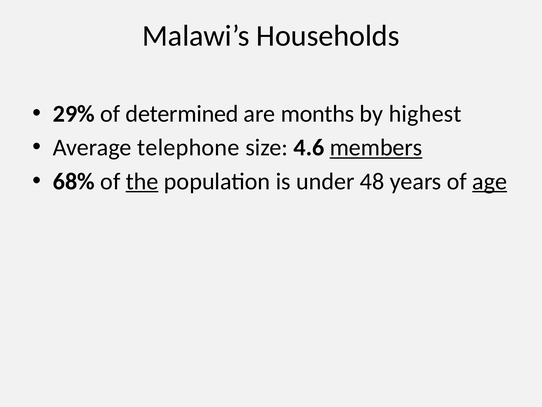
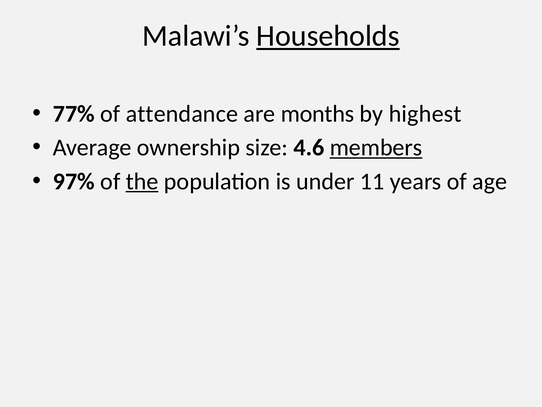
Households underline: none -> present (328, 36)
29%: 29% -> 77% (74, 114)
determined: determined -> attendance (182, 114)
telephone: telephone -> ownership (188, 147)
68%: 68% -> 97% (74, 181)
48: 48 -> 11 (372, 181)
age underline: present -> none (490, 181)
